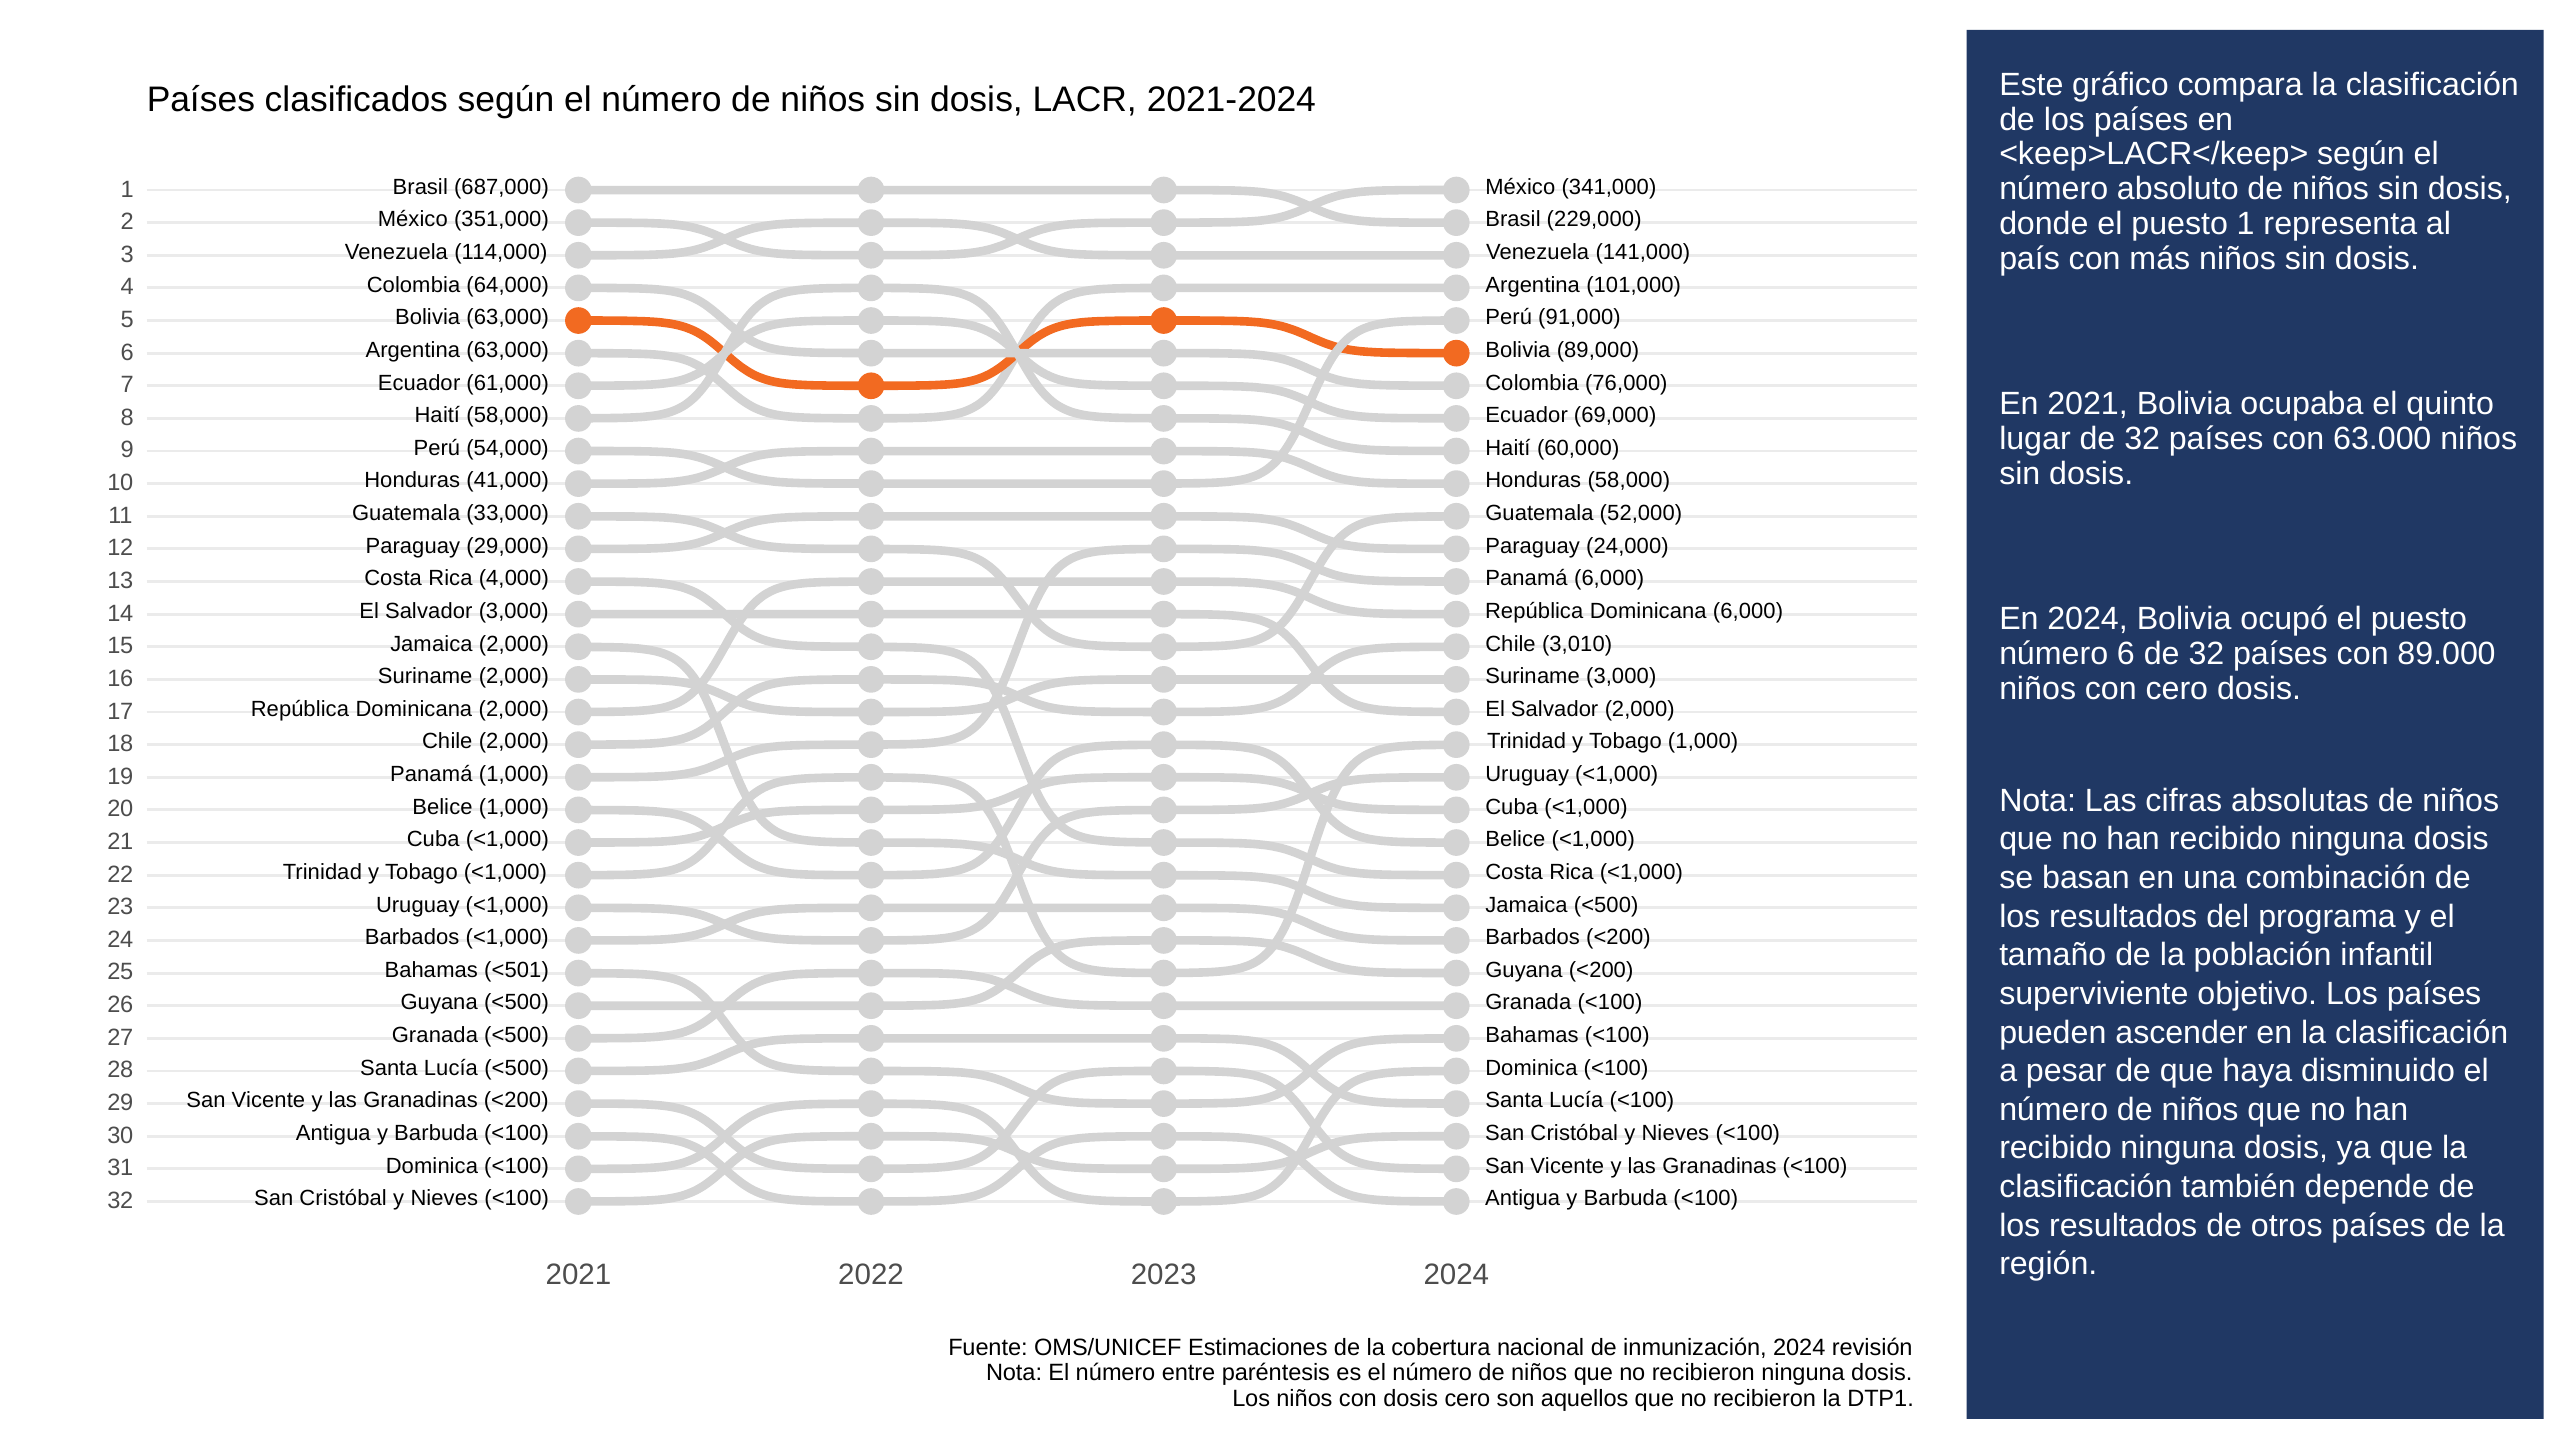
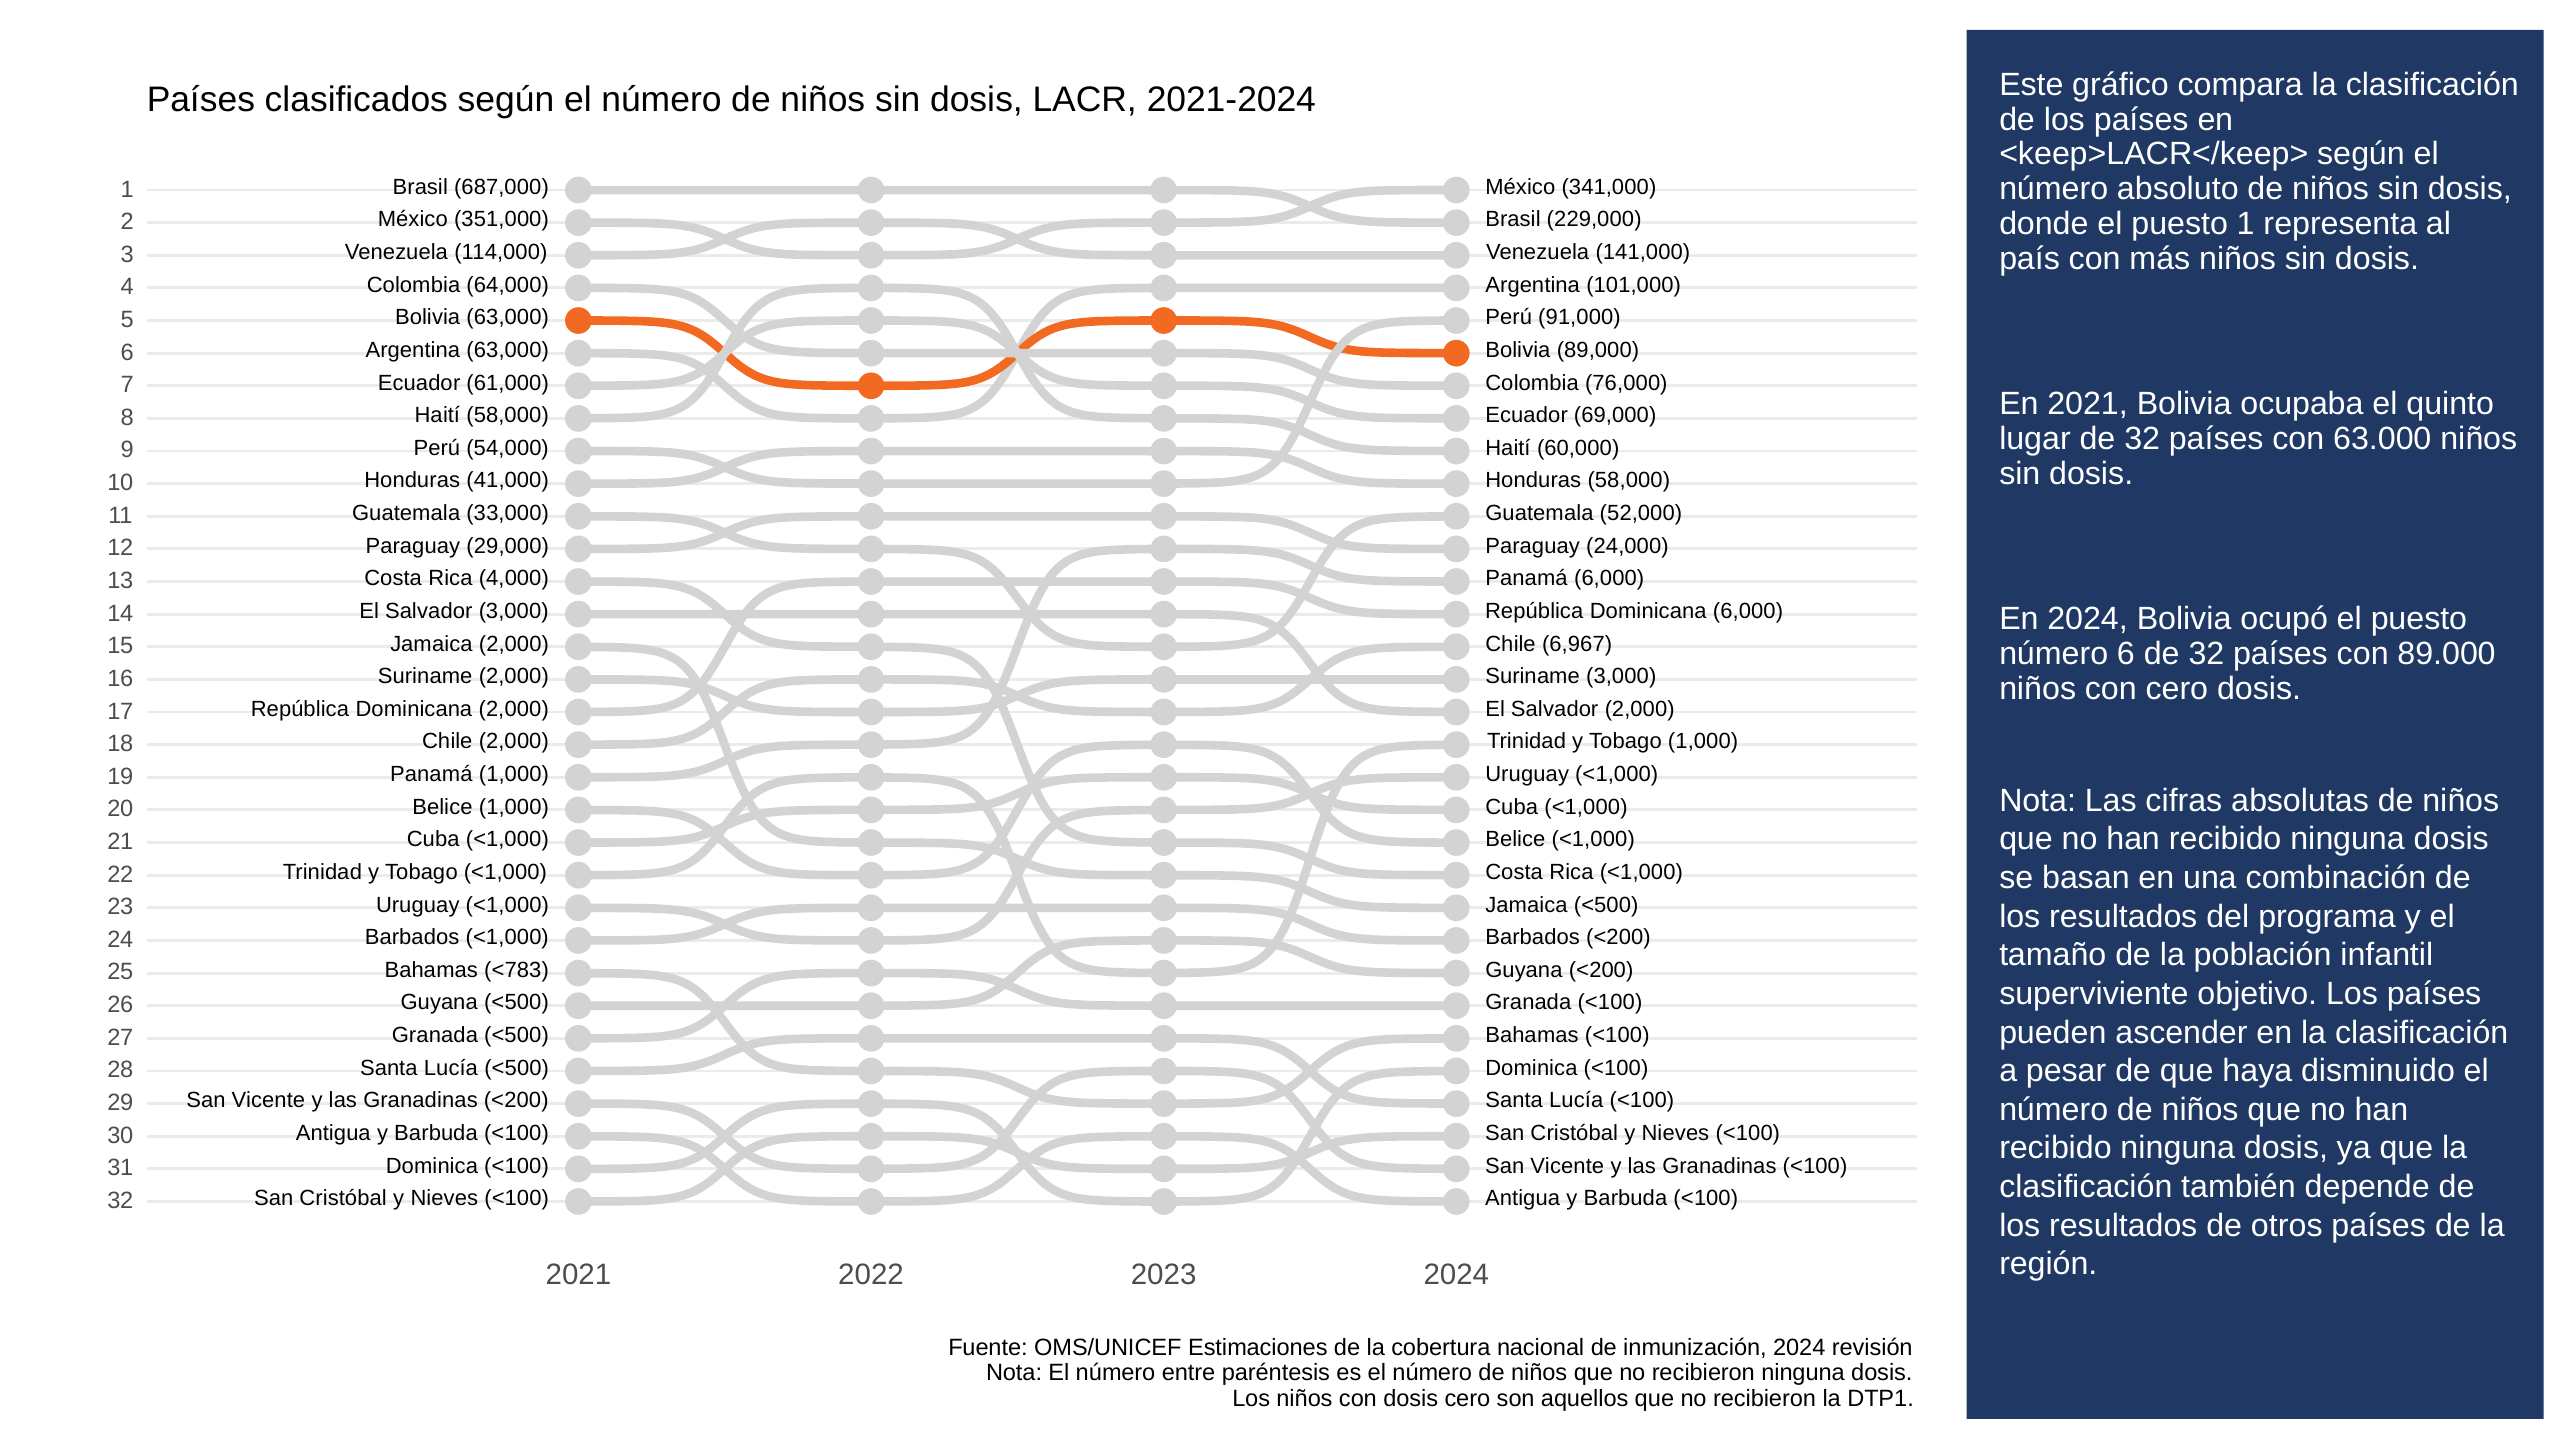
3,010: 3,010 -> 6,967 (1577, 644)
<501: <501 -> <783 (517, 970)
